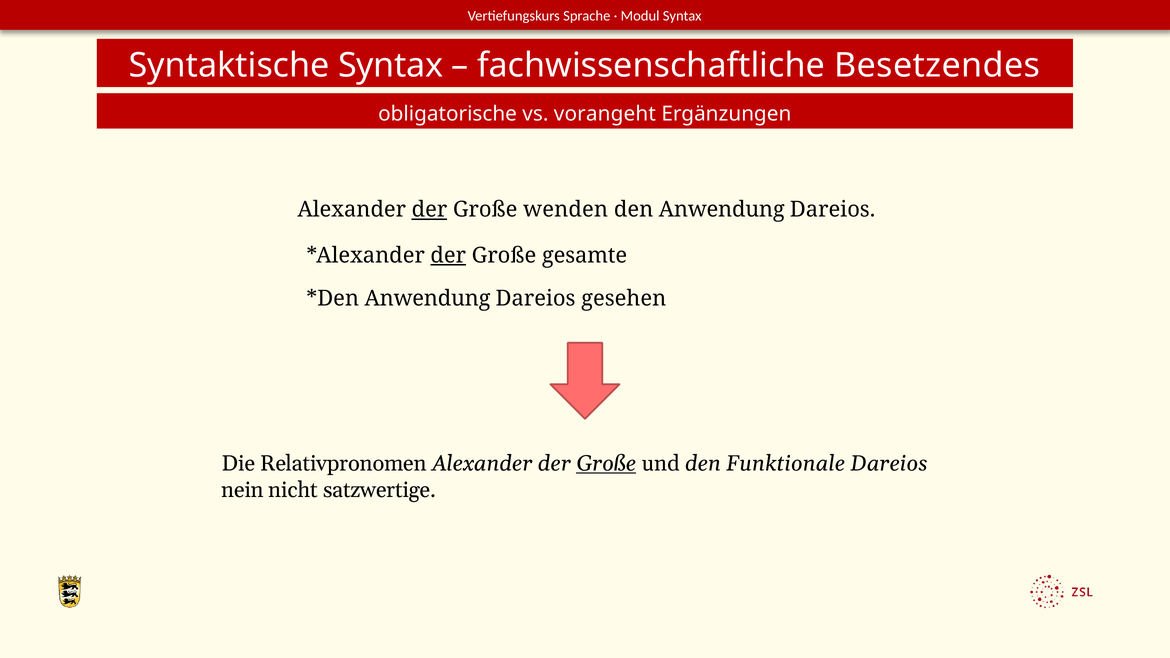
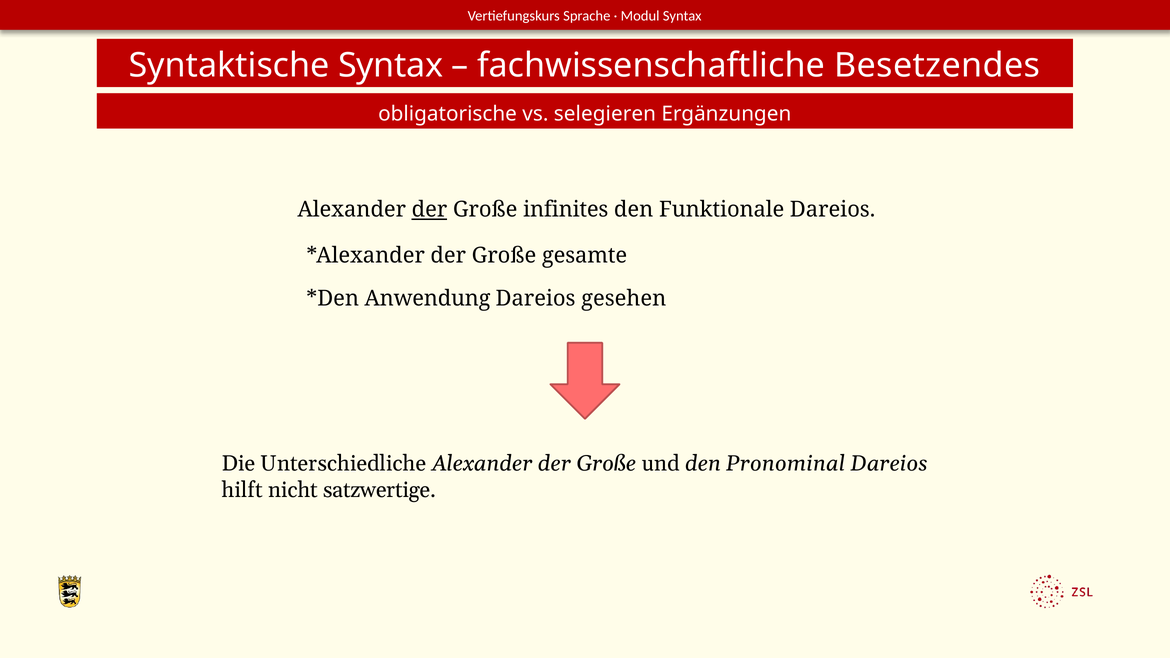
vorangeht: vorangeht -> selegieren (605, 114)
wenden: wenden -> infinites (566, 210)
den Anwendung: Anwendung -> Funktionale (722, 210)
der underline: present -> none (448, 255)
Relativpronomen: Relativpronomen -> Unterschiedliche (343, 464)
Große underline: present -> none (606, 464)
Funktionale: Funktionale -> Pronominal (786, 464)
nein: nein -> hilft (242, 490)
